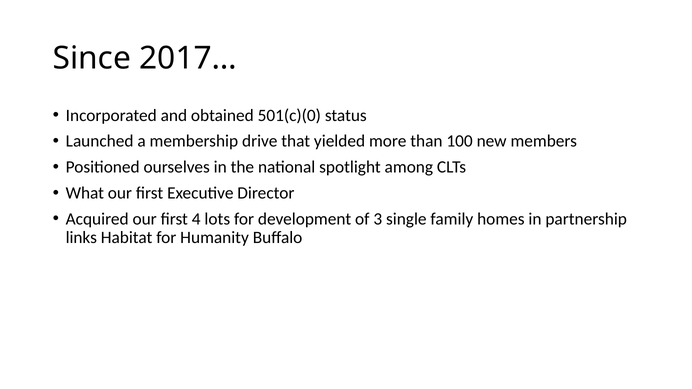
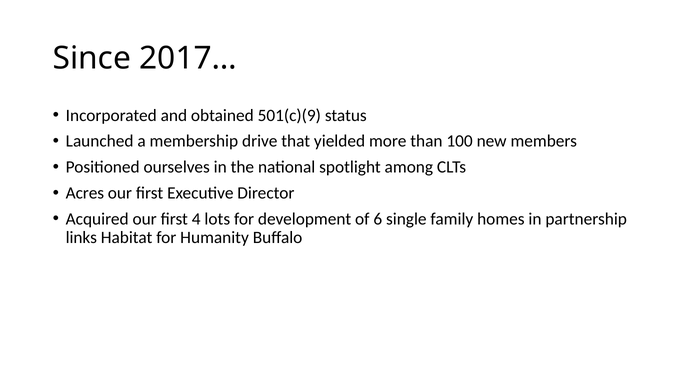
501(c)(0: 501(c)(0 -> 501(c)(9 (289, 115)
What: What -> Acres (85, 193)
3: 3 -> 6 (378, 219)
